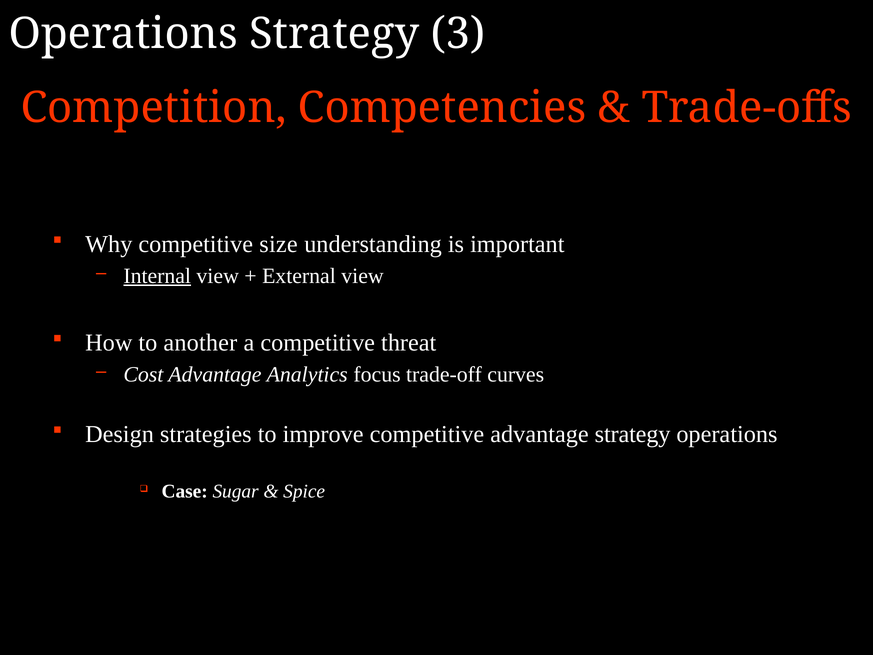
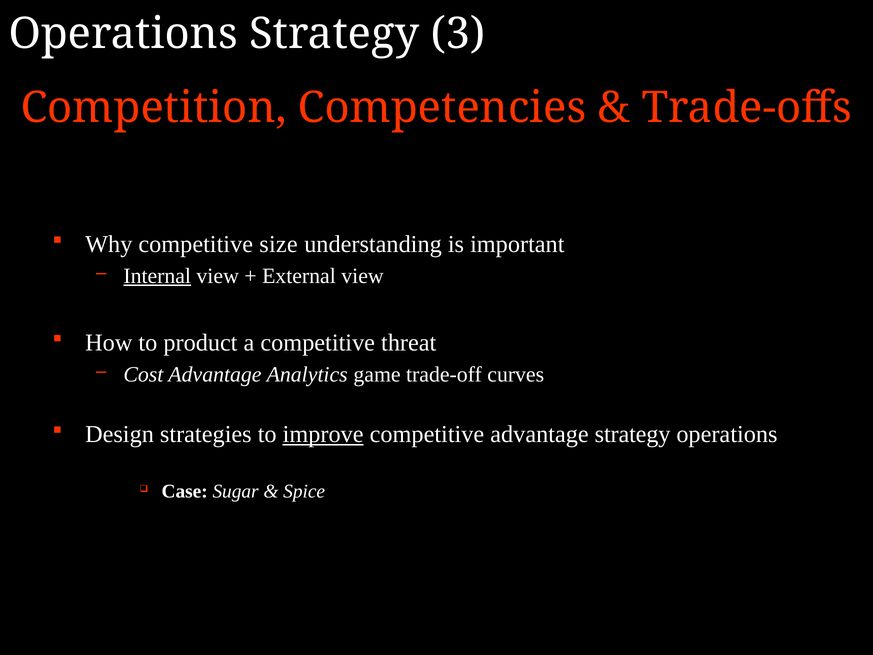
another: another -> product (200, 343)
focus: focus -> game (377, 374)
improve underline: none -> present (323, 434)
